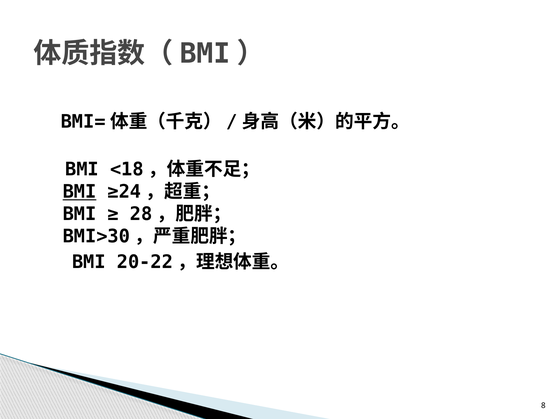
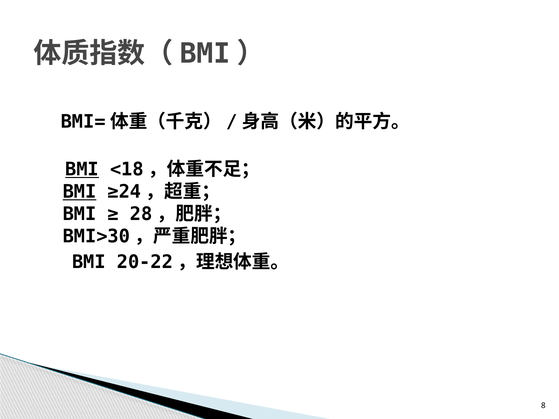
BMI underline: none -> present (82, 169)
